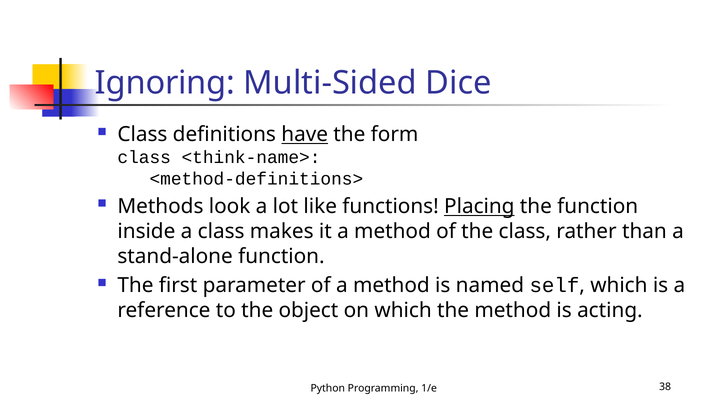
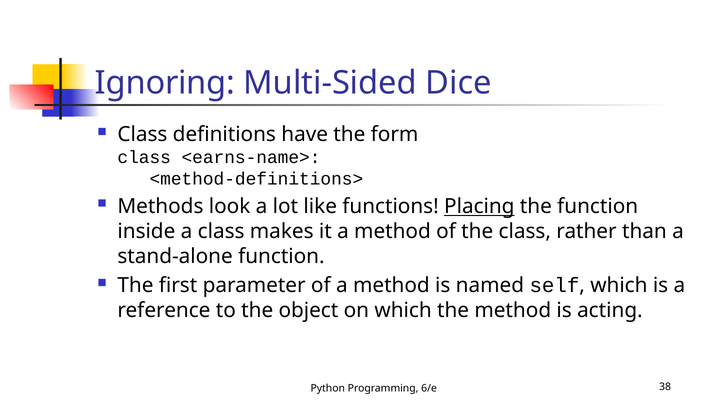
have underline: present -> none (305, 134)
<think-name>: <think-name> -> <earns-name> (251, 157)
1/e: 1/e -> 6/e (429, 388)
